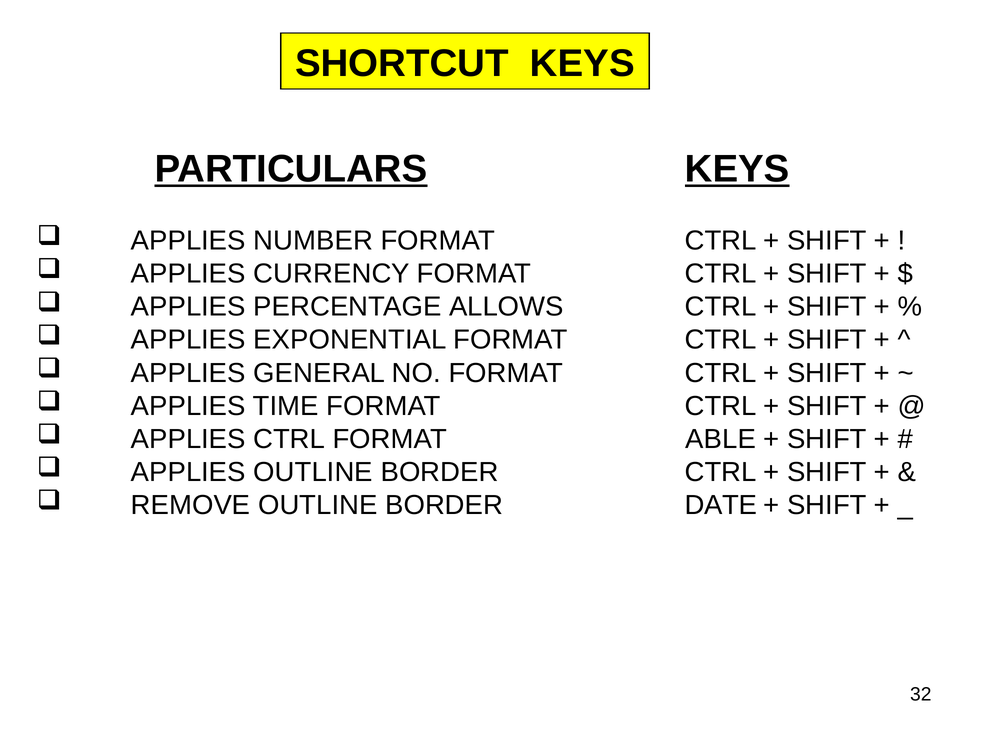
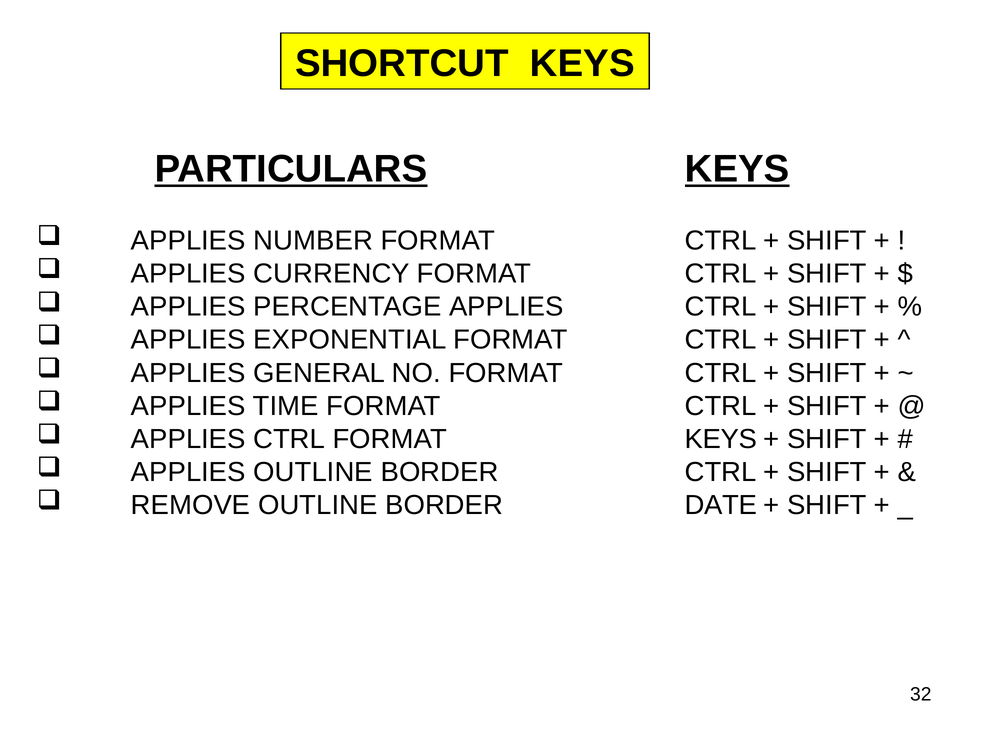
PERCENTAGE ALLOWS: ALLOWS -> APPLIES (506, 307)
ABLE: ABLE -> KEYS (721, 439)
